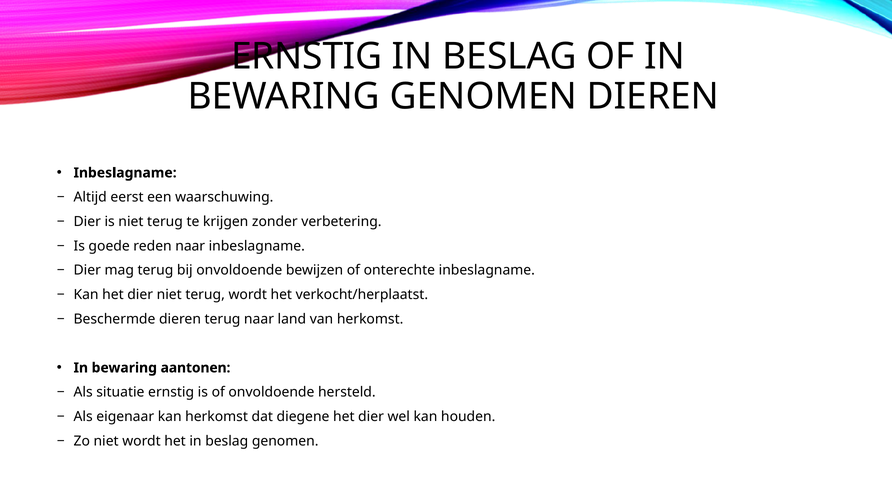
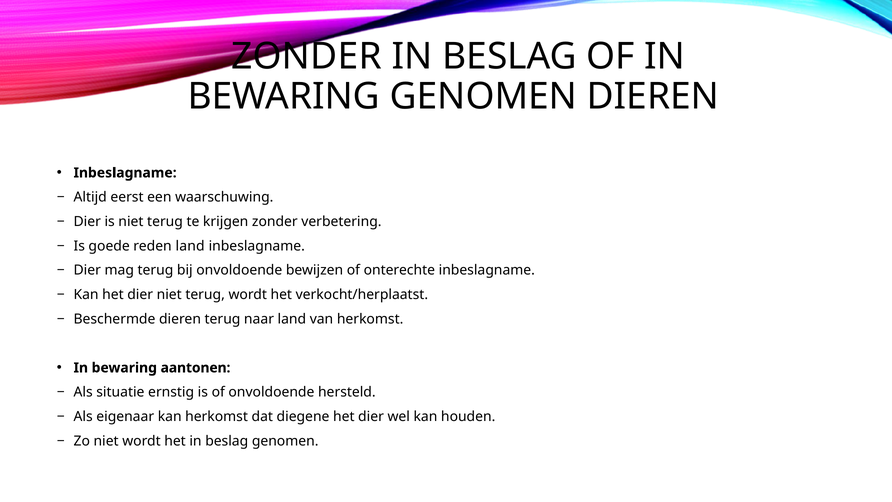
ERNSTIG: ERNSTIG -> ZONDER (306, 57)
reden naar: naar -> land (190, 246)
